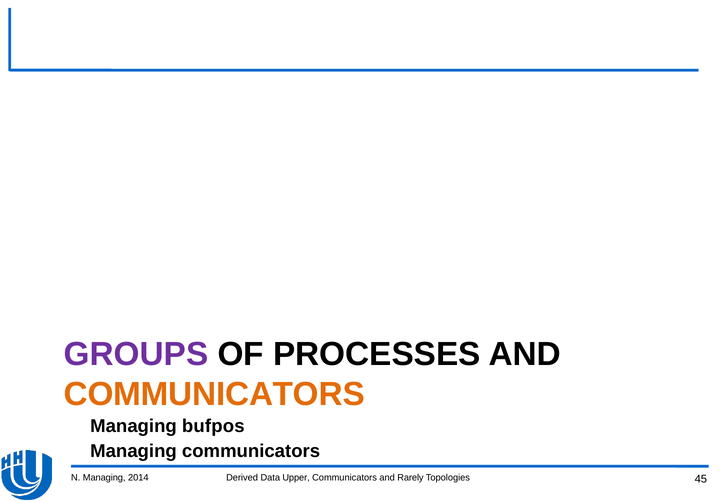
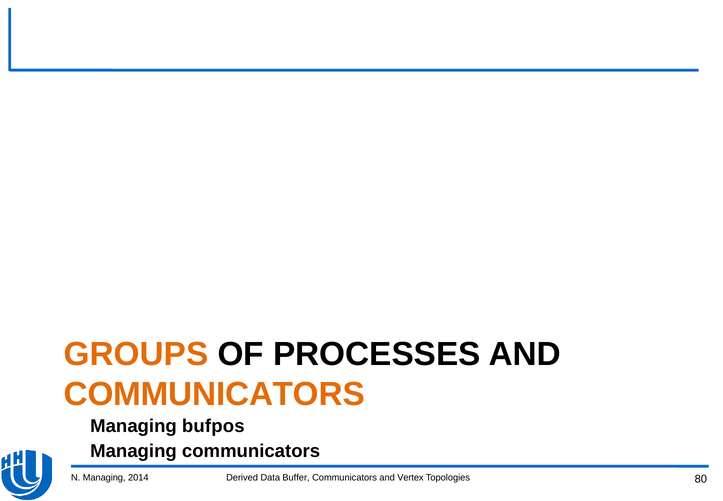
GROUPS colour: purple -> orange (136, 354)
Upper: Upper -> Buffer (296, 477)
Rarely: Rarely -> Vertex (410, 477)
45: 45 -> 80 (701, 479)
